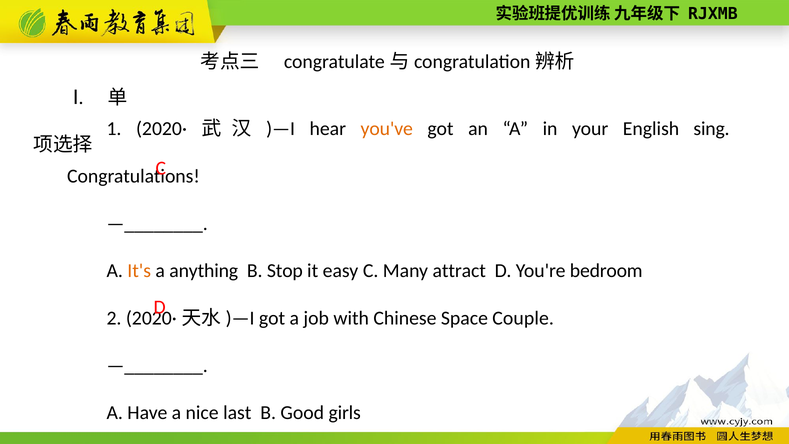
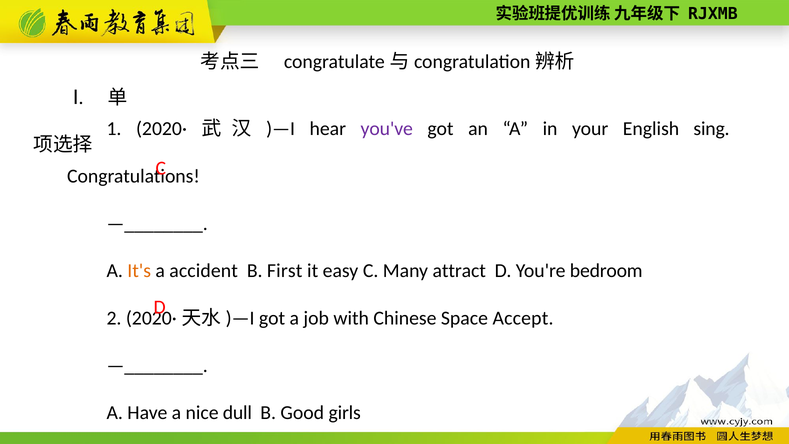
you've colour: orange -> purple (387, 129)
anything: anything -> accident (204, 271)
Stop: Stop -> First (285, 271)
Couple: Couple -> Accept (523, 318)
last: last -> dull (237, 413)
